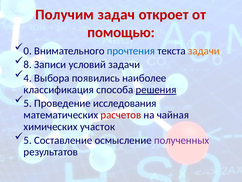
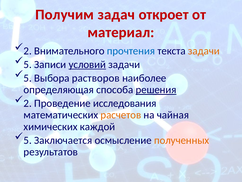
помощью: помощью -> материал (121, 32)
0: 0 -> 2 (28, 51)
8: 8 -> 5 (28, 64)
условий underline: none -> present (87, 64)
4: 4 -> 5 (28, 78)
появились: появились -> растворов (96, 78)
классификация: классификация -> определяющая (59, 90)
5: 5 -> 2 (28, 103)
расчетов colour: red -> orange (121, 115)
участок: участок -> каждой (98, 126)
Составление: Составление -> Заключается (63, 140)
полученных colour: purple -> orange (182, 140)
